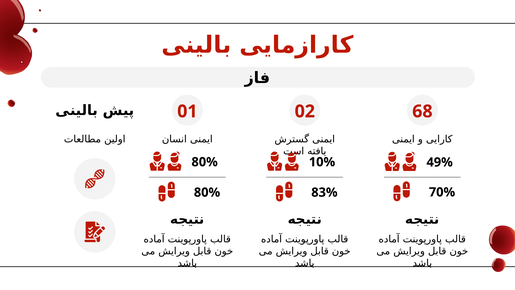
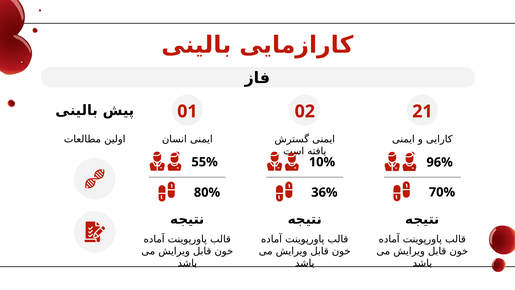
68: 68 -> 21 (422, 111)
80%: 80% -> 55% (205, 162)
49%: 49% -> 96% (440, 162)
83%: 83% -> 36% (324, 192)
